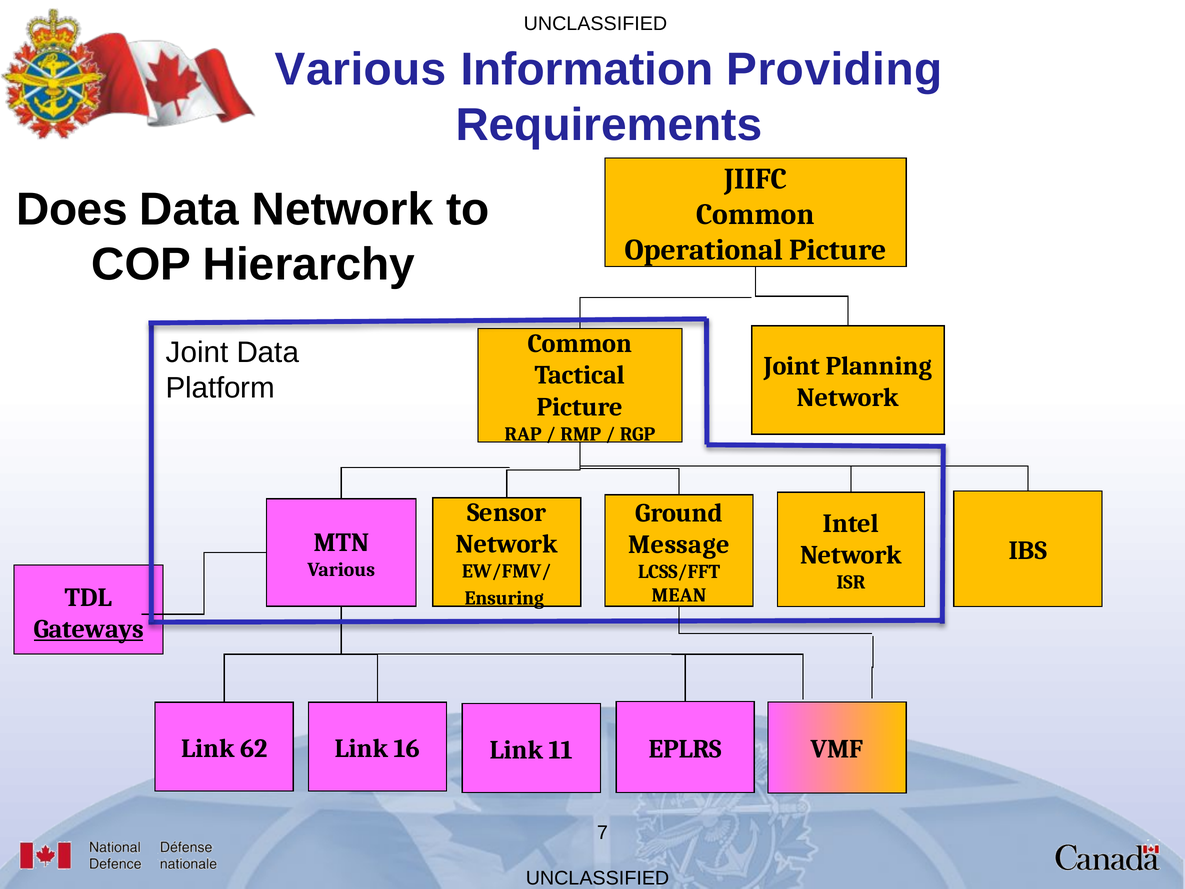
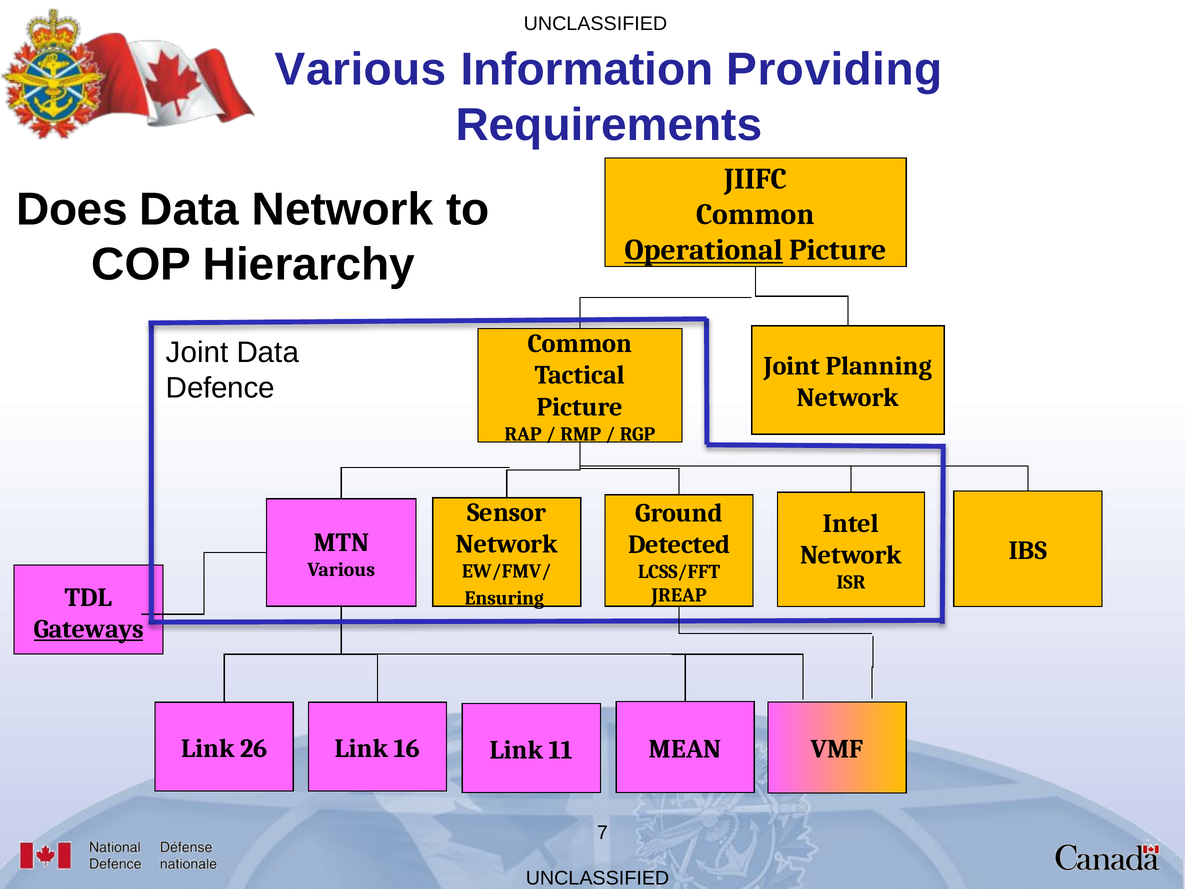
Operational underline: none -> present (704, 250)
Platform: Platform -> Defence (220, 388)
Message: Message -> Detected (679, 544)
MEAN: MEAN -> JREAP (679, 595)
62: 62 -> 26 (254, 748)
EPLRS: EPLRS -> MEAN (685, 749)
